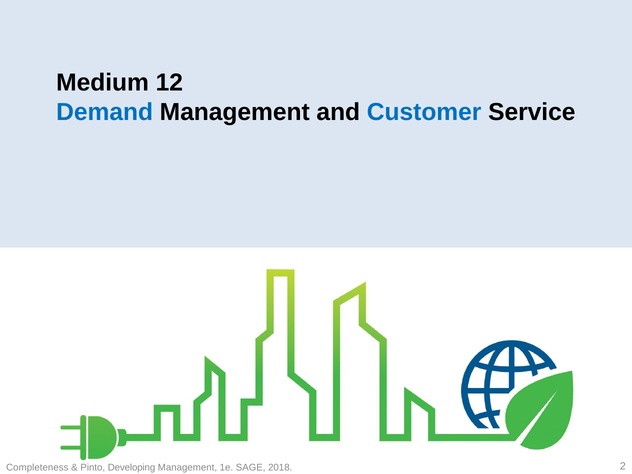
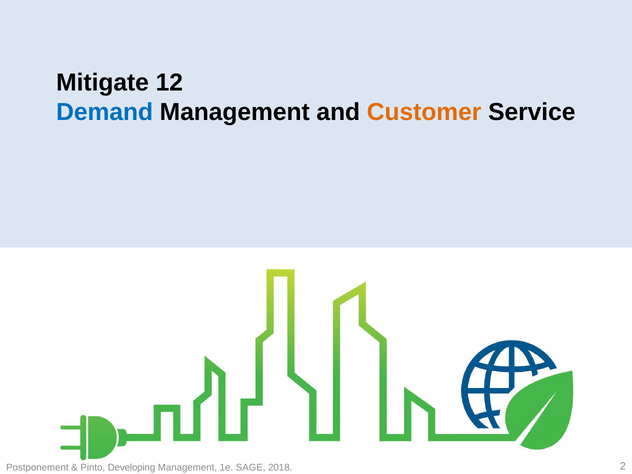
Medium: Medium -> Mitigate (103, 83)
Customer colour: blue -> orange (424, 112)
Completeness: Completeness -> Postponement (37, 468)
